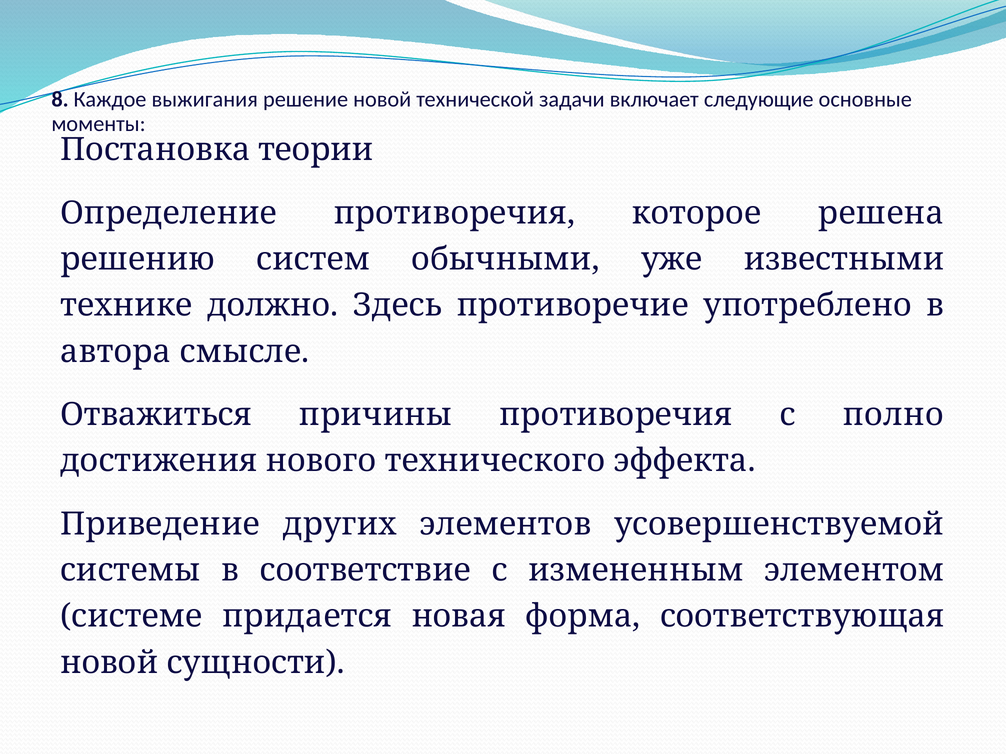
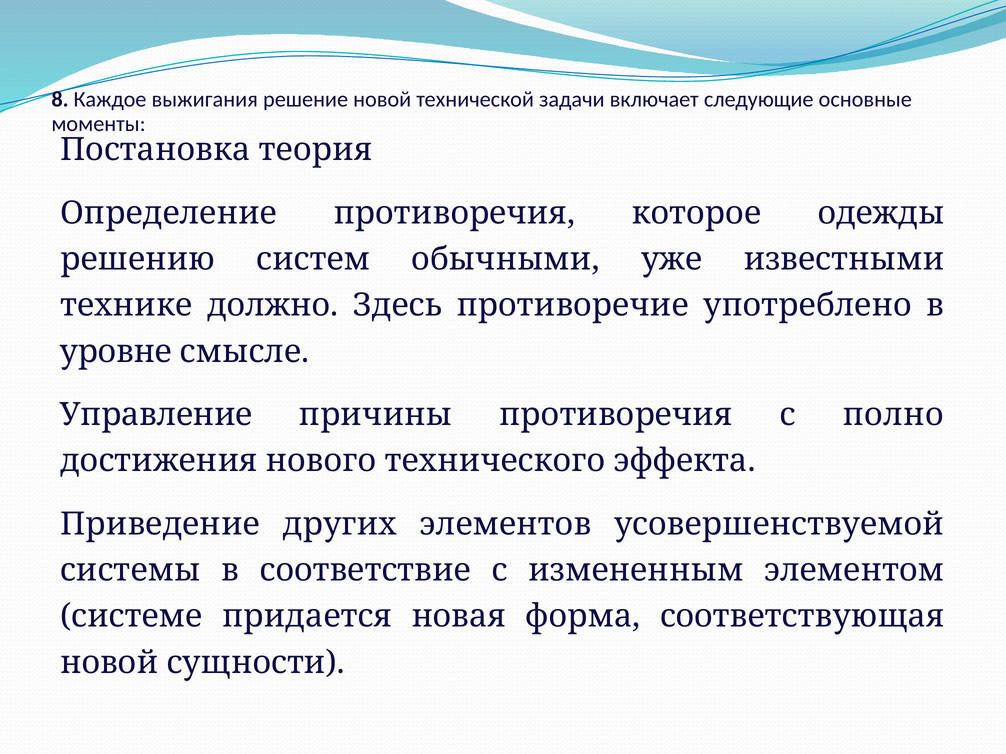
теории: теории -> теория (316, 150)
решена: решена -> одежды (881, 213)
автора: автора -> уровне (116, 352)
Отважиться: Отважиться -> Управление (156, 415)
